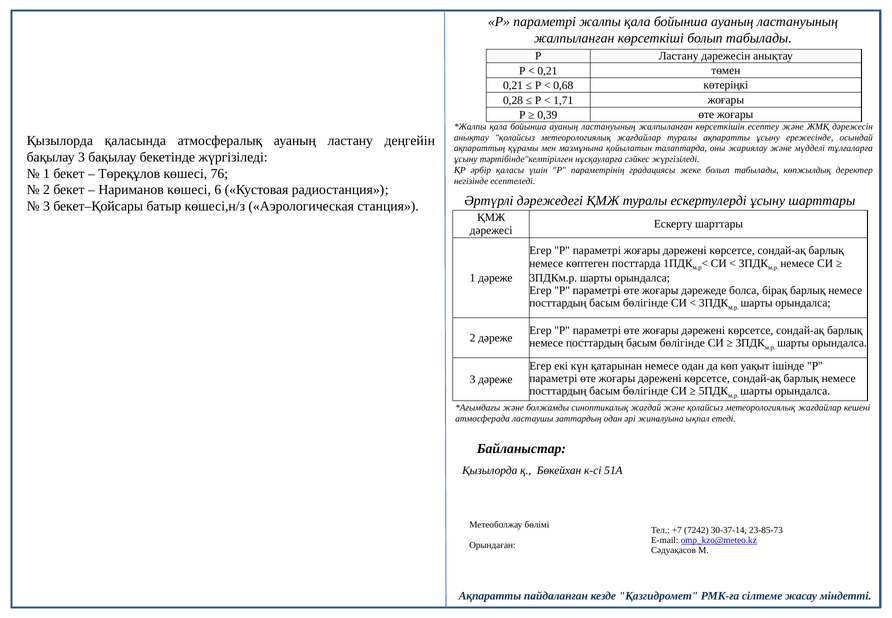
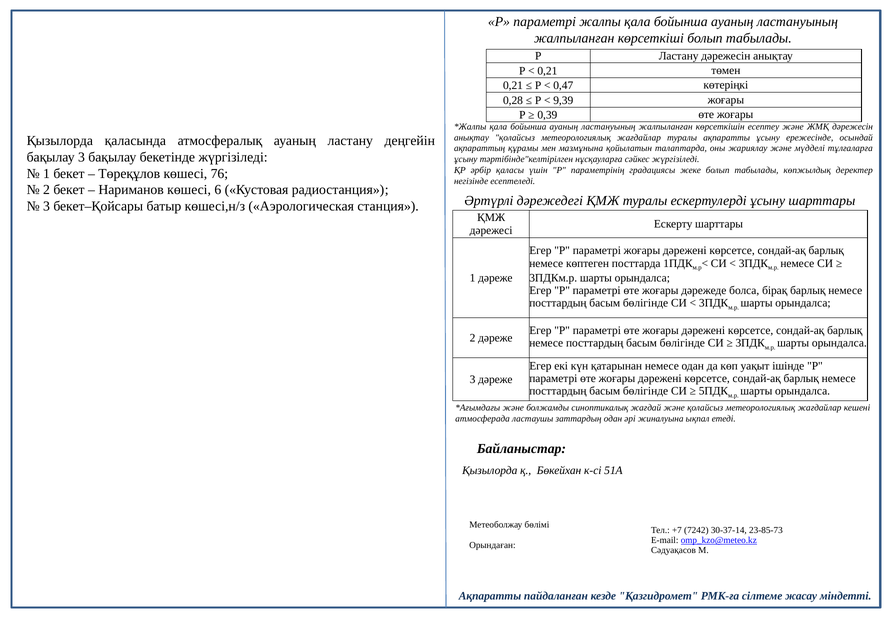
0,68: 0,68 -> 0,47 (563, 85)
1,71: 1,71 -> 9,39 (563, 100)
